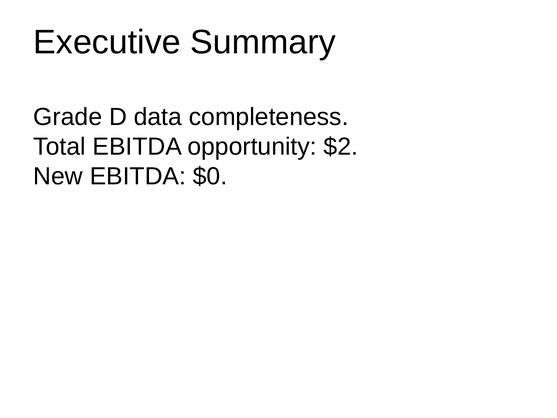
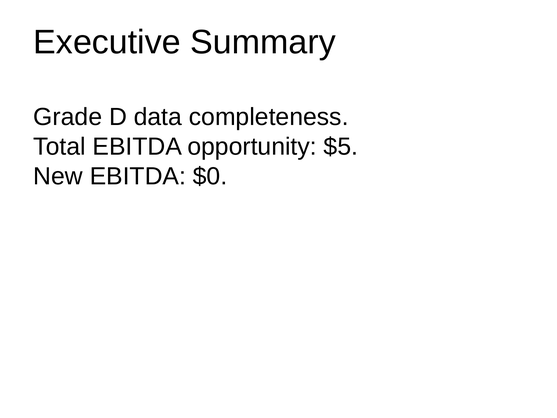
$2: $2 -> $5 (341, 147)
